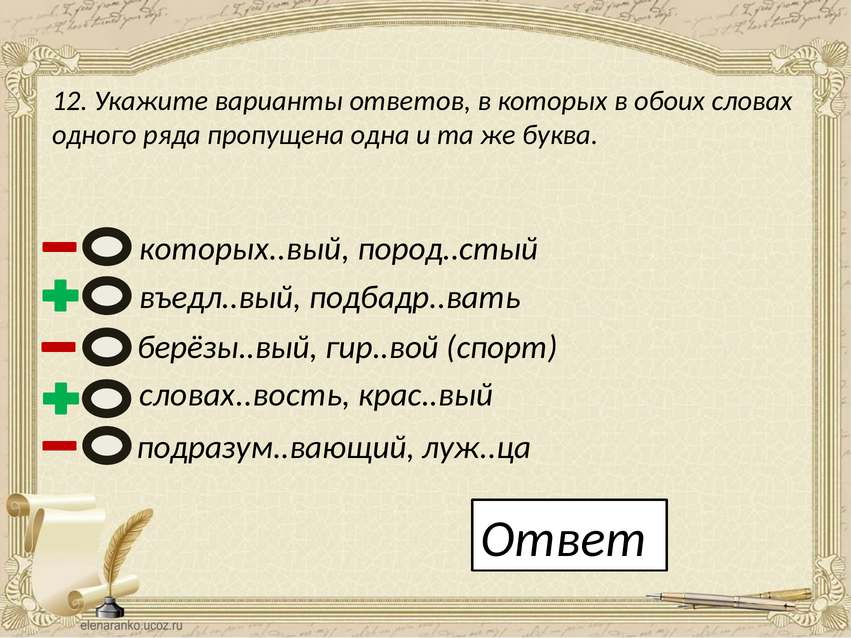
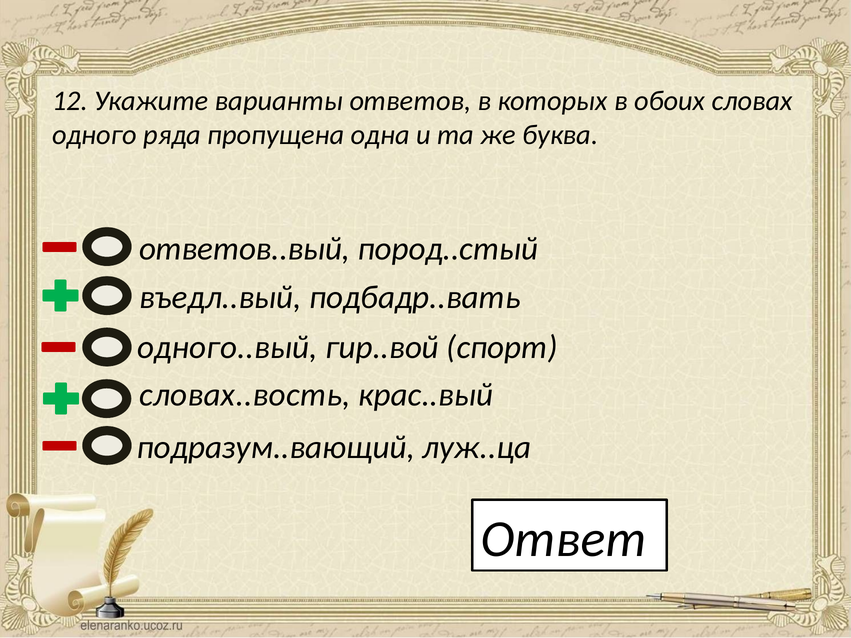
которых..вый: которых..вый -> ответов..вый (245, 249)
берёзы..вый: берёзы..вый -> одного..вый (227, 347)
